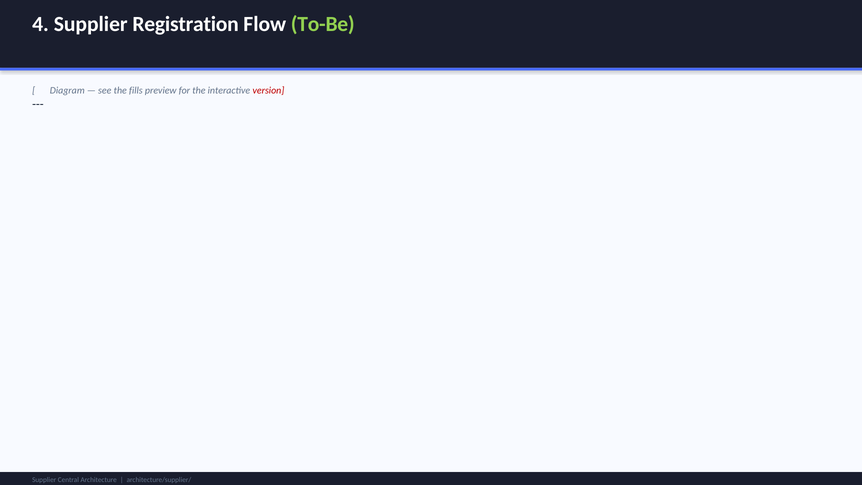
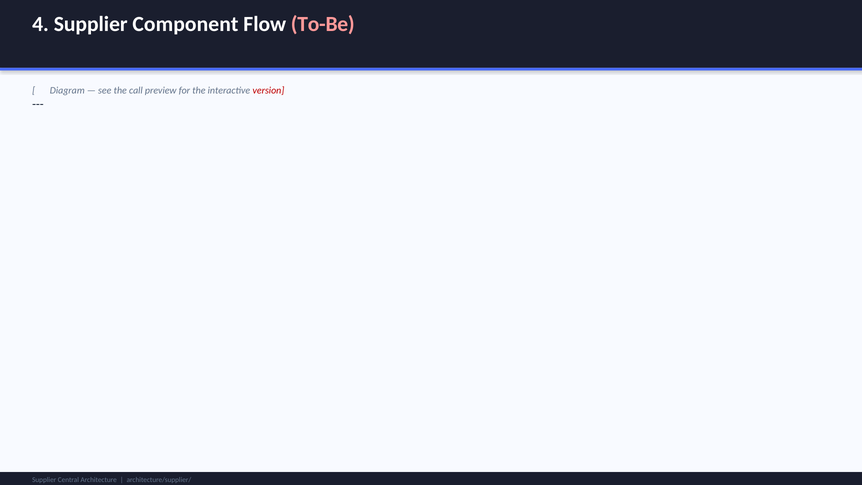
Registration: Registration -> Component (185, 24)
To-Be colour: light green -> pink (323, 24)
fills: fills -> call (136, 91)
